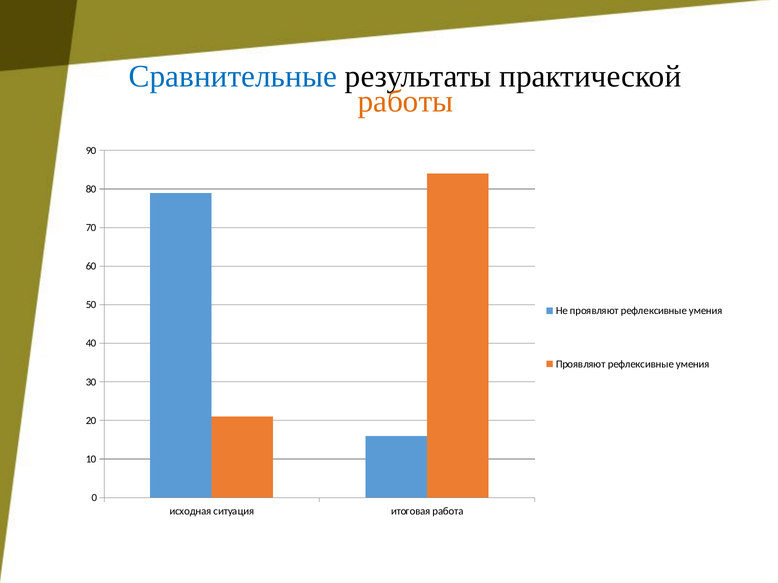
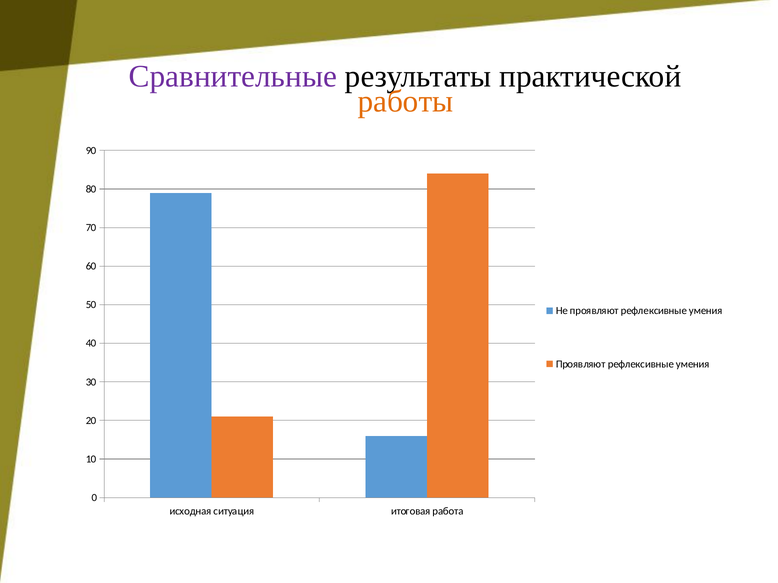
Сравнительные colour: blue -> purple (233, 77)
